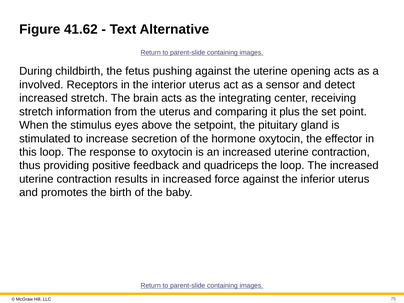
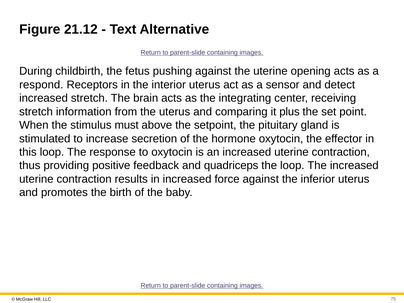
41.62: 41.62 -> 21.12 (81, 29)
involved: involved -> respond (41, 85)
eyes: eyes -> must (127, 125)
